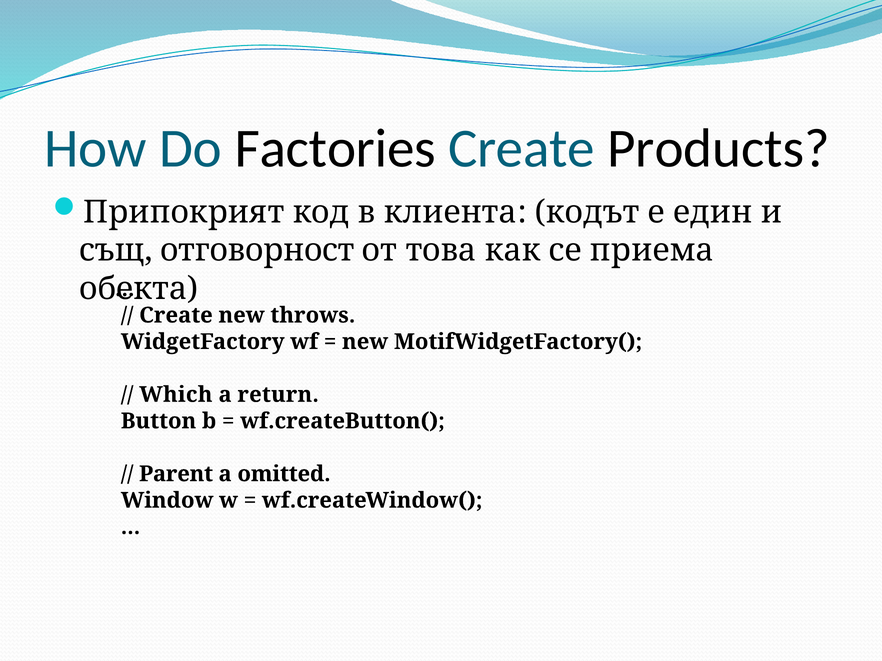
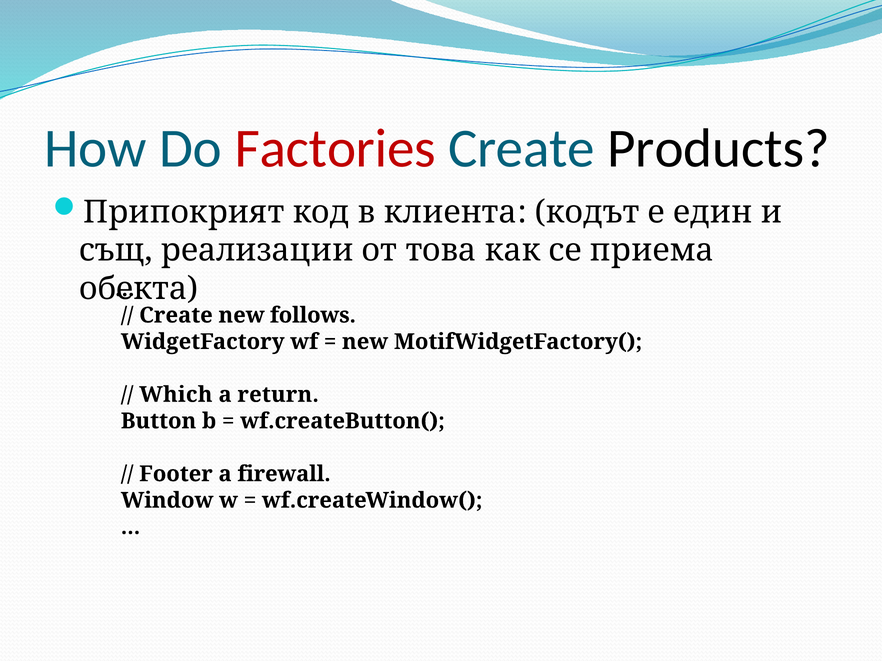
Factories colour: black -> red (335, 149)
отговорност: отговорност -> реализации (257, 251)
throws: throws -> follows (313, 316)
Parent: Parent -> Footer (176, 474)
omitted: omitted -> firewall (284, 474)
